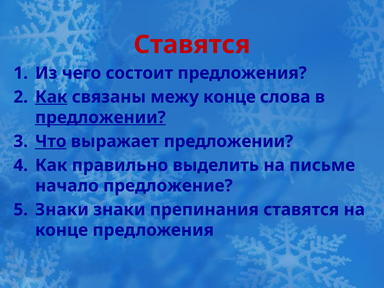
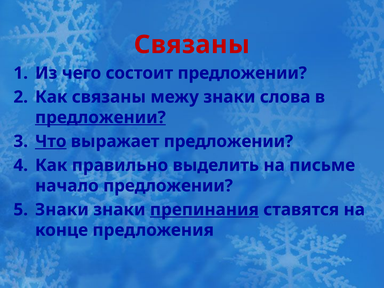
Ставятся: Ставятся -> Связаны (192, 45)
состоит предложения: предложения -> предложении (242, 73)
Как underline: present -> none (51, 97)
межу конце: конце -> знаки (229, 97)
начало предложение: предложение -> предложении (168, 186)
препинания underline: none -> present (204, 210)
